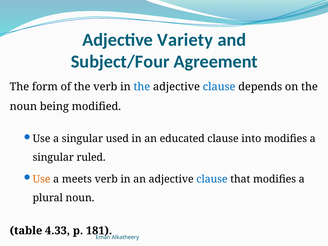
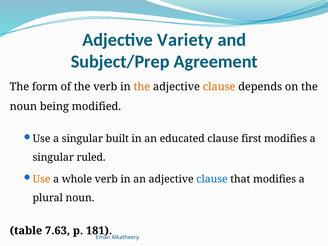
Subject/Four: Subject/Four -> Subject/Prep (120, 62)
the colour: blue -> orange (142, 87)
clause colour: blue -> orange (219, 87)
used: used -> built (117, 139)
into: into -> first (251, 139)
meets: meets -> whole (77, 179)
4.33: 4.33 -> 7.63 (58, 231)
